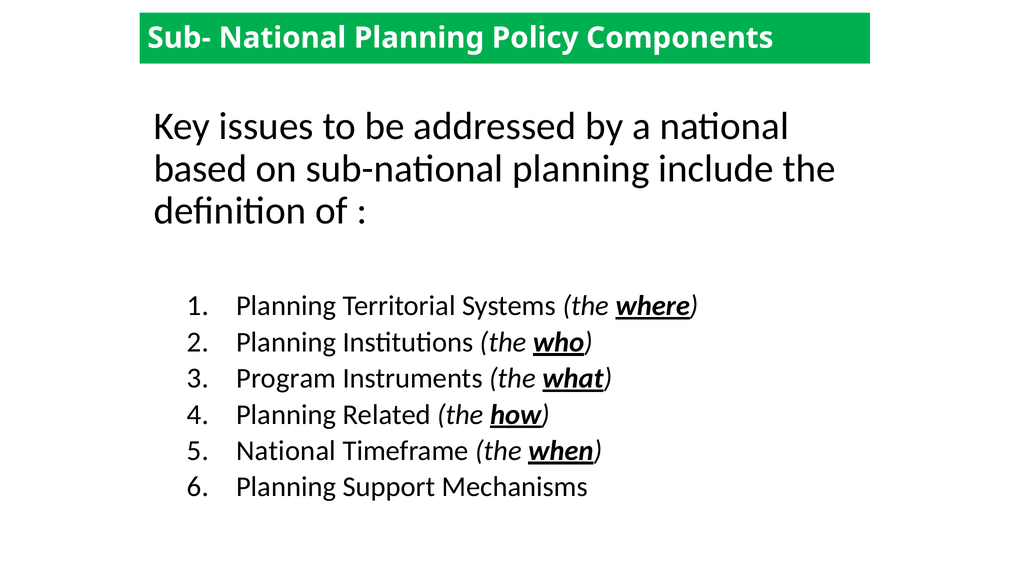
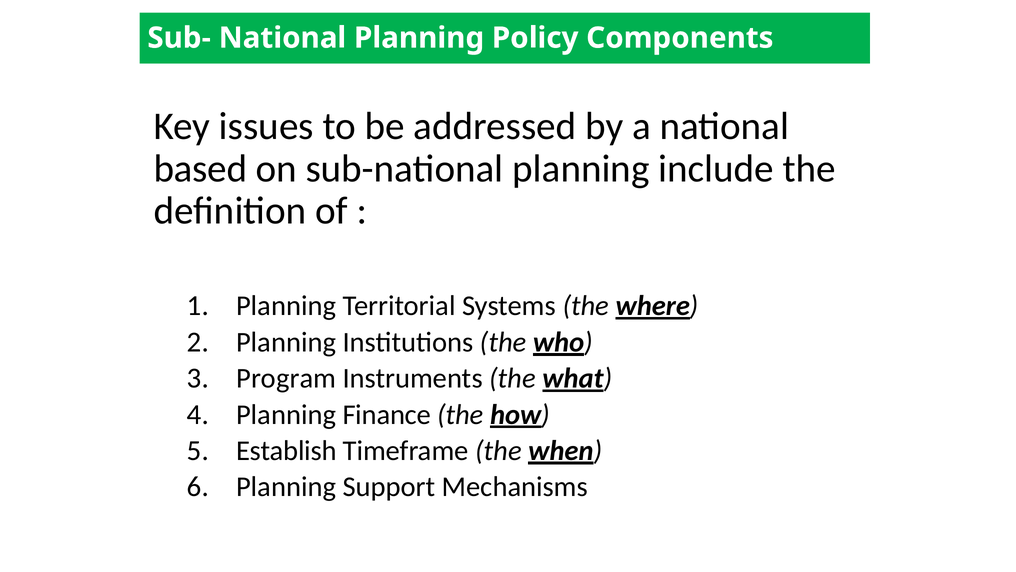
Related: Related -> Finance (387, 414)
National: National -> Establish (286, 450)
